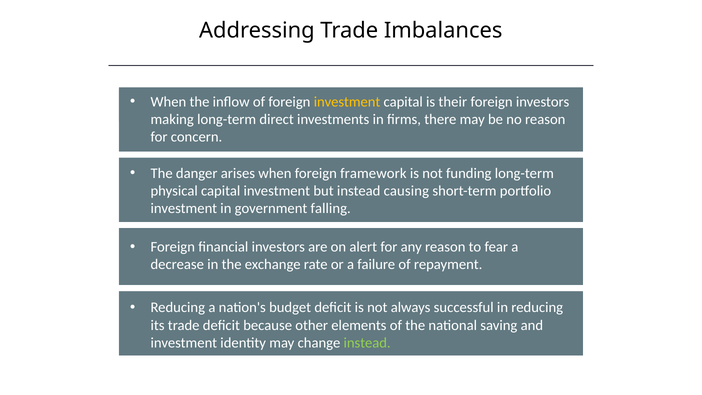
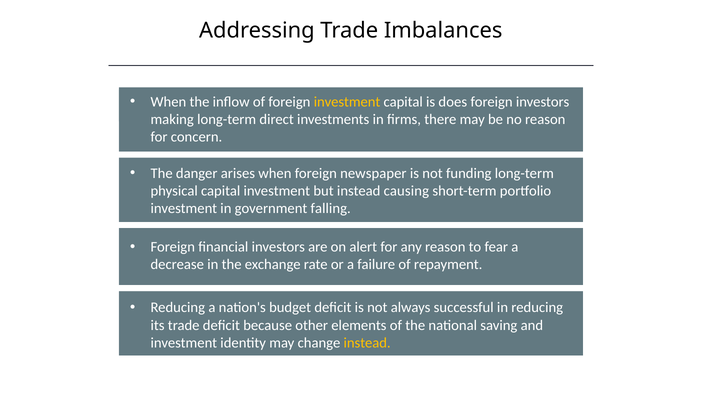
their: their -> does (453, 102)
framework: framework -> newspaper (373, 173)
instead colour: light green -> yellow (367, 343)
